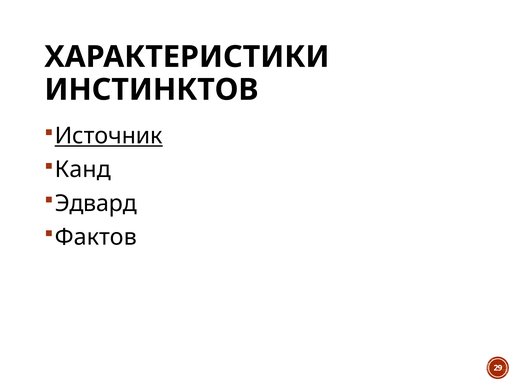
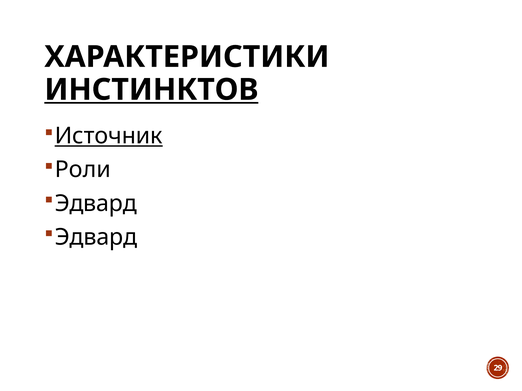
ИНСТИНКТОВ underline: none -> present (151, 90)
Канд: Канд -> Роли (83, 170)
Фактов: Фактов -> Эдвард (96, 237)
